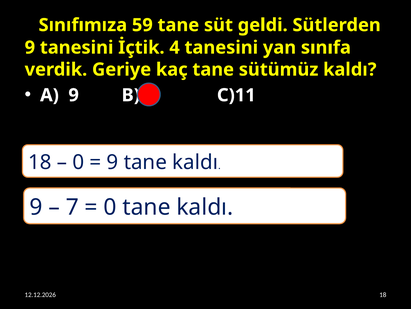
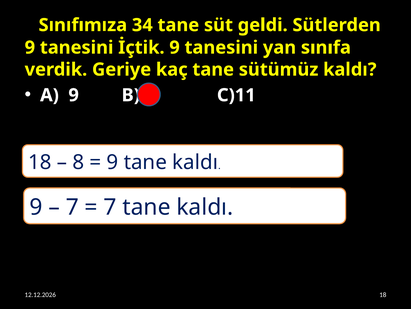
59: 59 -> 34 (142, 25)
İçtik 4: 4 -> 9 (175, 47)
0: 0 -> 8 (78, 162)
0: 0 -> 7 (110, 207)
